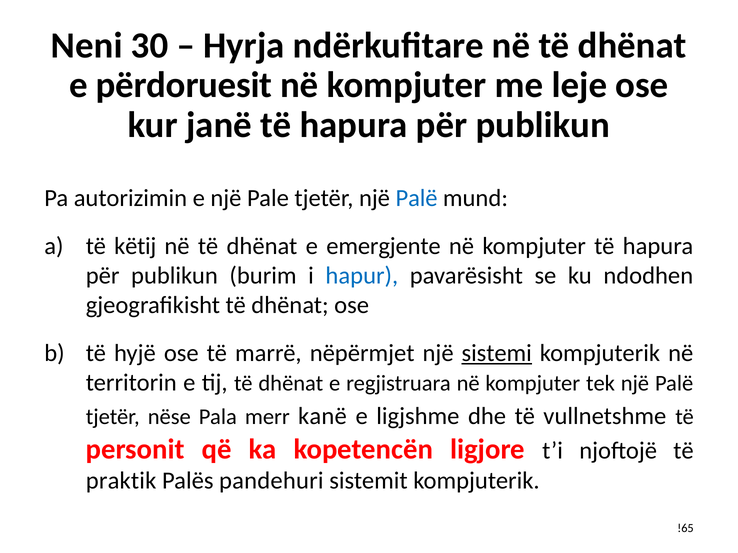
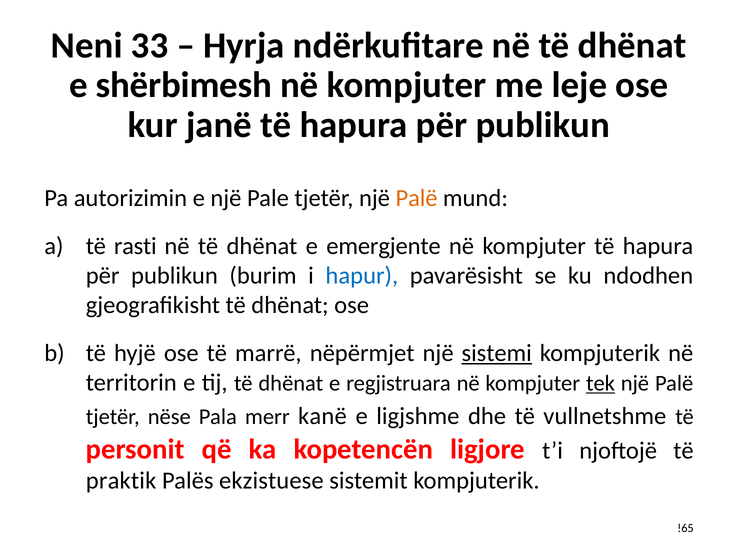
30: 30 -> 33 (150, 45)
përdoruesit: përdoruesit -> shërbimesh (184, 85)
Palë colour: blue -> orange (417, 198)
këtij: këtij -> rasti (135, 246)
tek underline: none -> present (601, 384)
pandehuri: pandehuri -> ekzistuese (271, 481)
